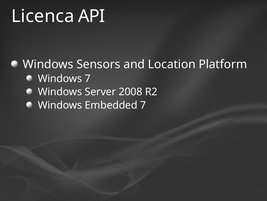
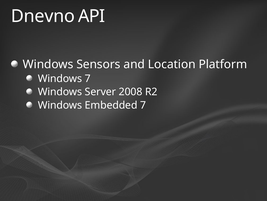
Licenca: Licenca -> Dnevno (43, 16)
